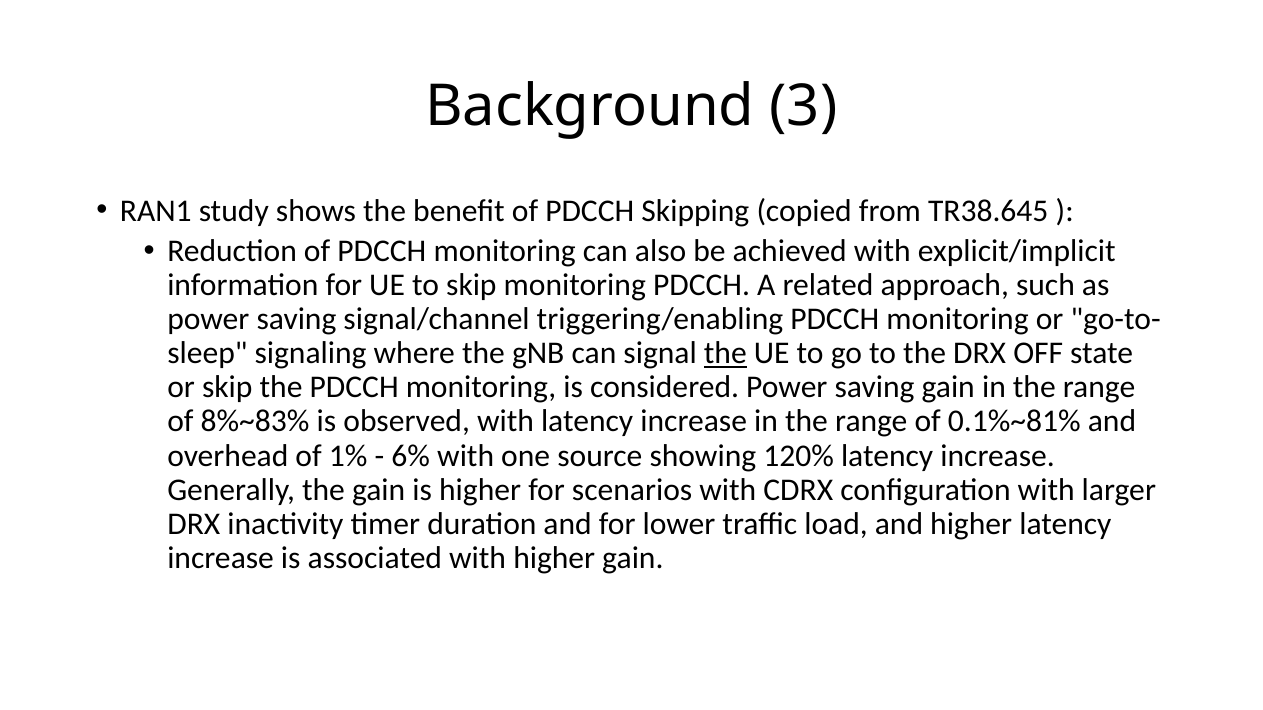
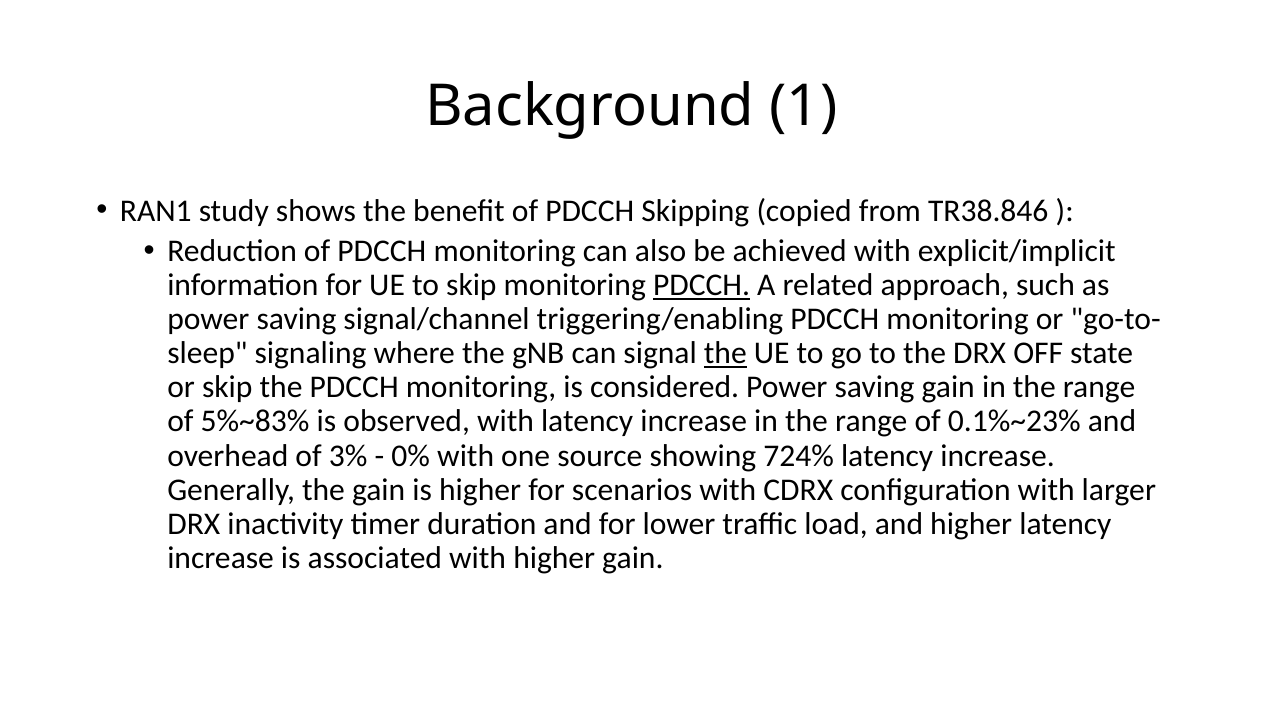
3: 3 -> 1 (803, 106)
TR38.645: TR38.645 -> TR38.846 (988, 211)
PDCCH underline: none -> present (702, 285)
8%~83%: 8%~83% -> 5%~83% (255, 422)
0.1%~81%: 0.1%~81% -> 0.1%~23% (1014, 422)
1%: 1% -> 3% (348, 456)
6%: 6% -> 0% (411, 456)
120%: 120% -> 724% (799, 456)
